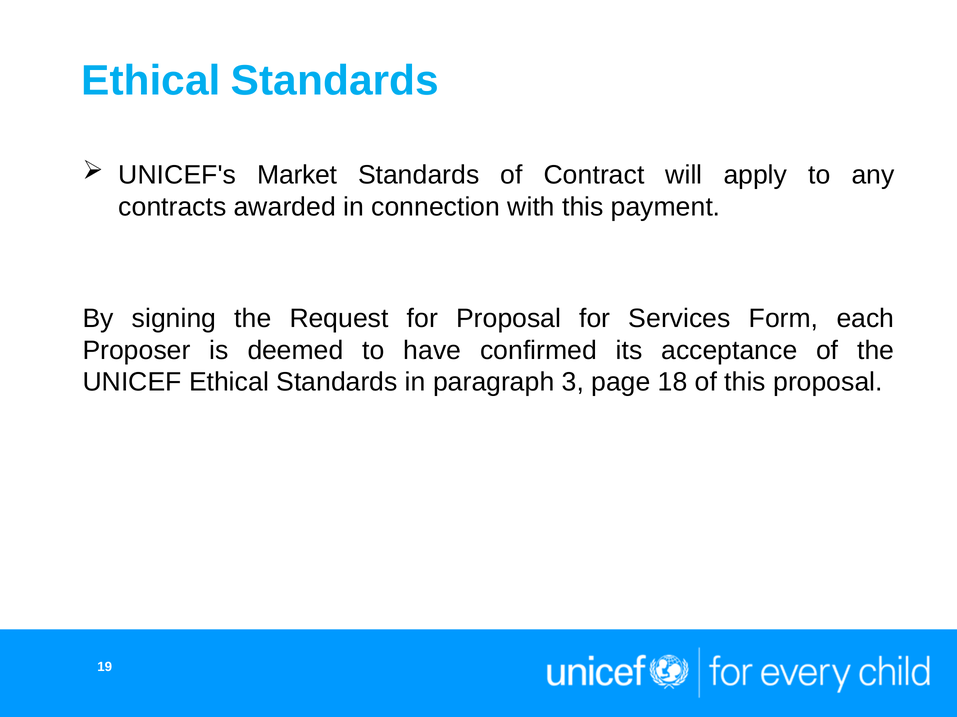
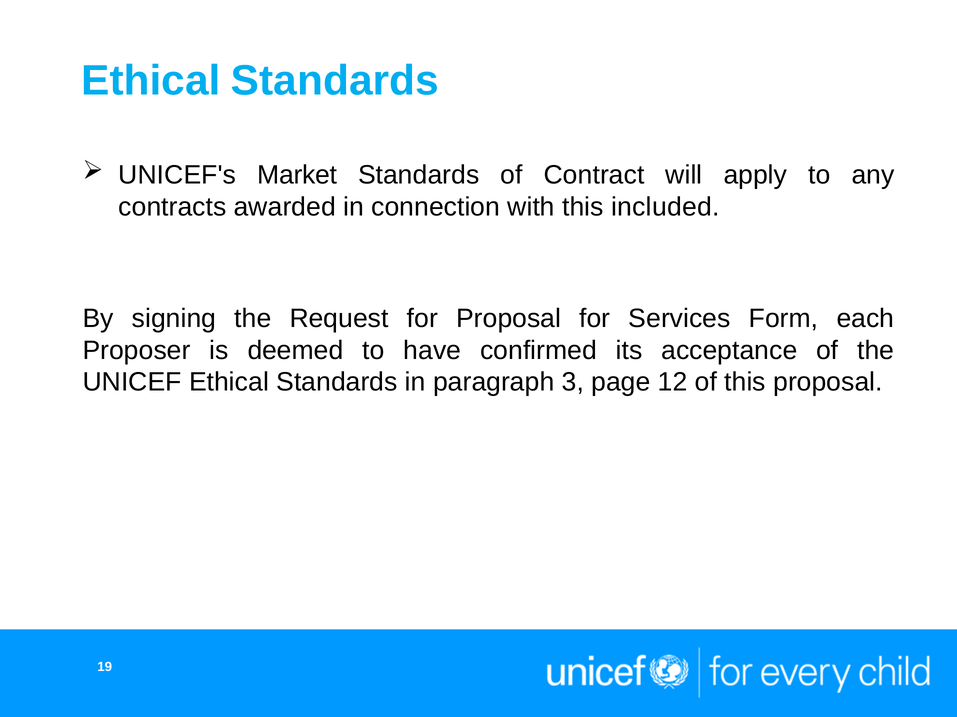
payment: payment -> included (665, 207)
18: 18 -> 12 (673, 383)
